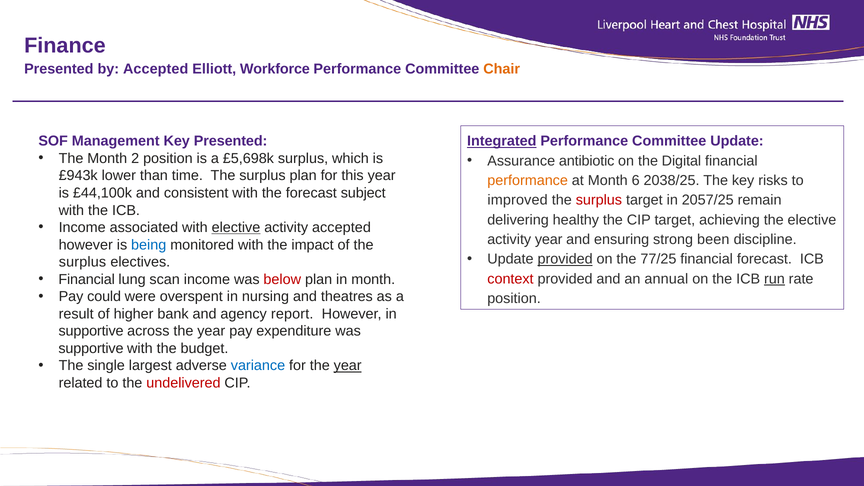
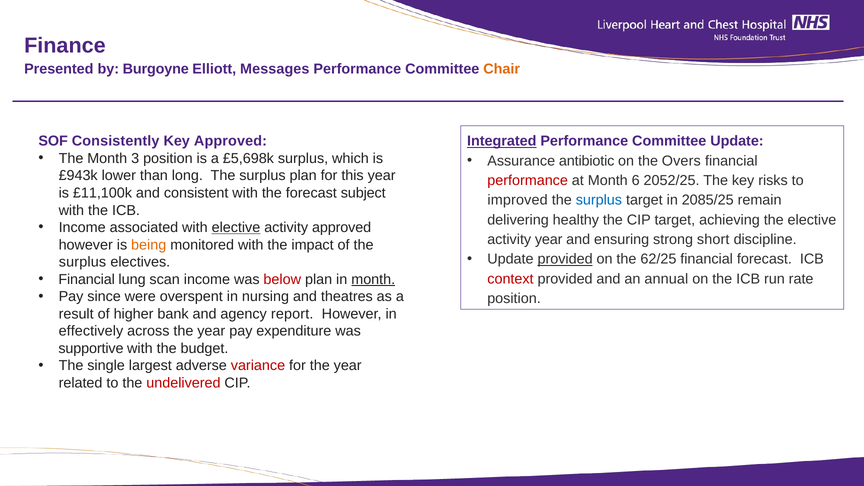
by Accepted: Accepted -> Burgoyne (156, 69)
Workforce: Workforce -> Messages (275, 69)
Management: Management -> Consistently (116, 141)
Key Presented: Presented -> Approved (231, 141)
2: 2 -> 3 (135, 158)
Digital: Digital -> Overs (681, 161)
time: time -> long (187, 176)
performance colour: orange -> red (528, 181)
2038/25: 2038/25 -> 2052/25 (672, 181)
£44,100k: £44,100k -> £11,100k (102, 193)
surplus colour: red -> blue (599, 200)
2057/25: 2057/25 -> 2085/25 (708, 200)
activity accepted: accepted -> approved (342, 228)
been: been -> short (713, 240)
being colour: blue -> orange (149, 245)
77/25: 77/25 -> 62/25 (658, 259)
month underline: none -> present (373, 279)
run underline: present -> none (774, 279)
could: could -> since (104, 297)
supportive: supportive -> effectively (91, 331)
variance colour: blue -> red (258, 366)
year underline: present -> none (348, 366)
